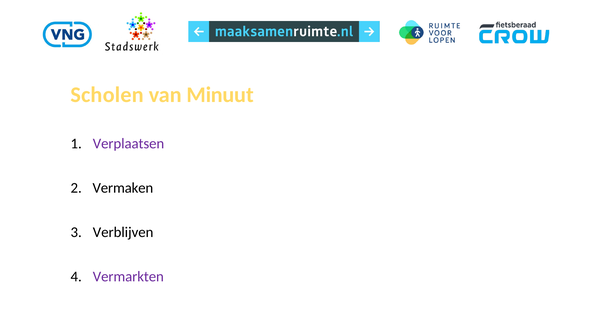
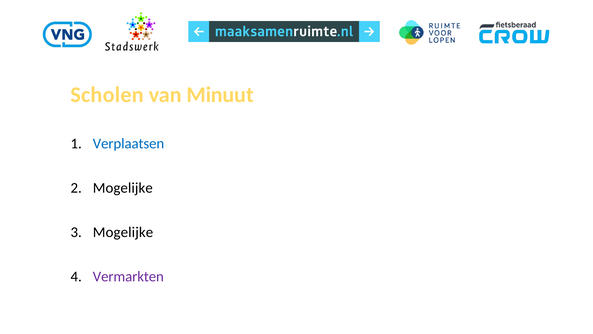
Verplaatsen colour: purple -> blue (129, 143)
Vermaken: Vermaken -> Mogelijke (123, 188)
Verblijven: Verblijven -> Mogelijke (123, 232)
